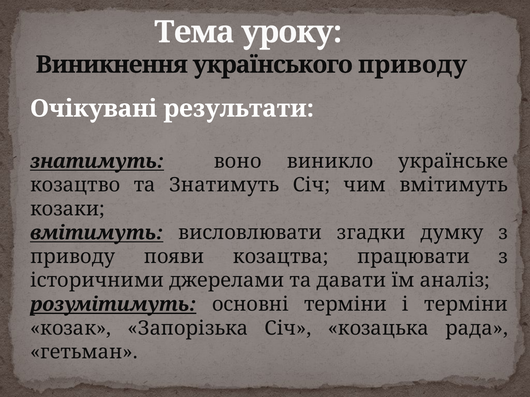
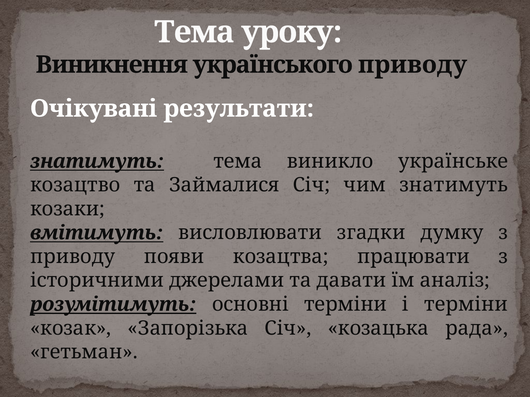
знатимуть воно: воно -> тема (238, 161)
та Знатимуть: Знатимуть -> Займалися (224, 185)
чим вмітимуть: вмітимуть -> знатимуть (454, 185)
